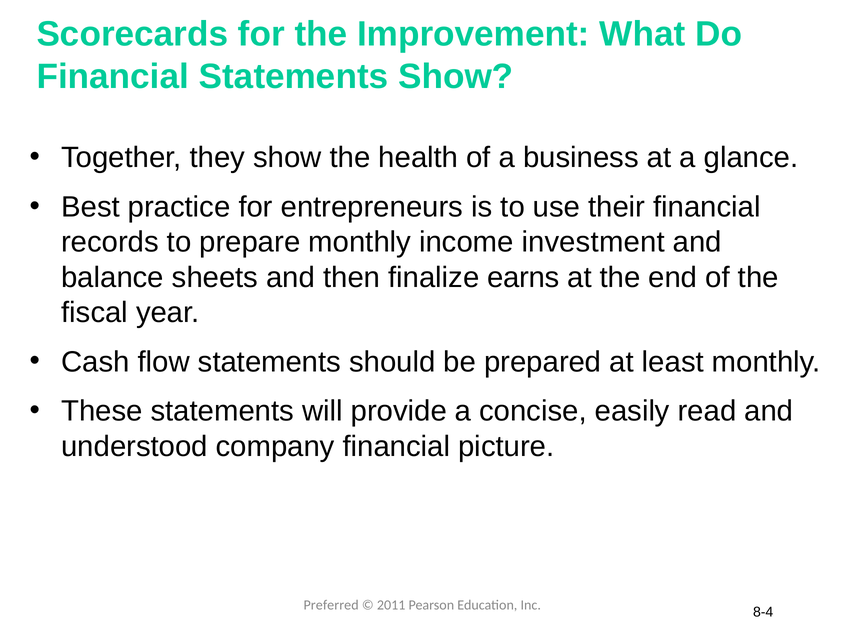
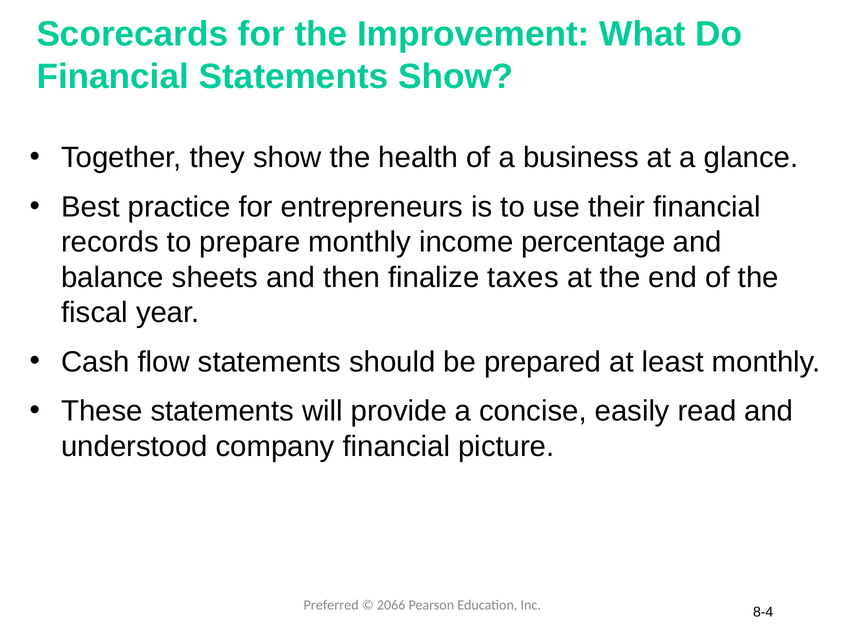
investment: investment -> percentage (593, 242)
earns: earns -> taxes (523, 277)
2011: 2011 -> 2066 (391, 605)
